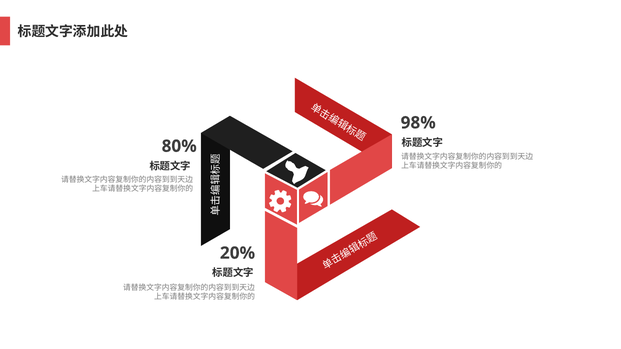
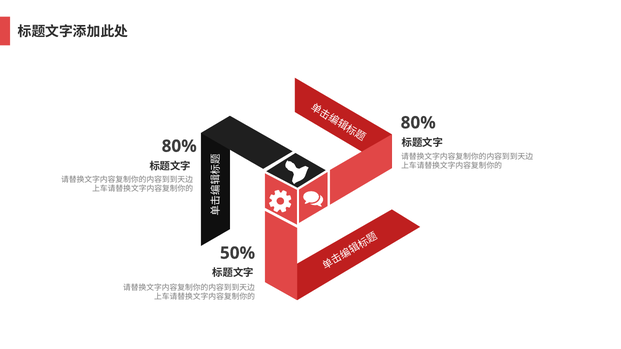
98%: 98% -> 80% (418, 123)
20%: 20% -> 50% (237, 253)
